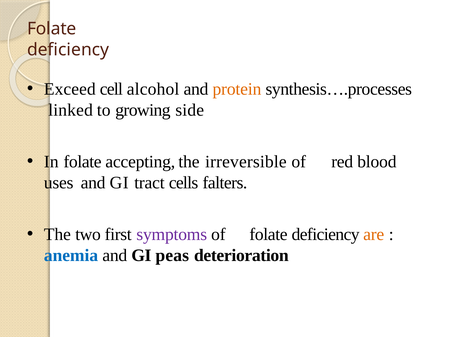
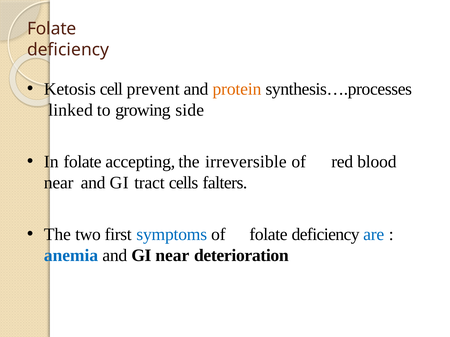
Exceed: Exceed -> Ketosis (70, 89)
alcohol: alcohol -> prevent (153, 89)
uses: uses -> near (59, 183)
symptoms colour: purple -> blue (172, 235)
are colour: orange -> blue (374, 235)
GI peas: peas -> near (172, 256)
